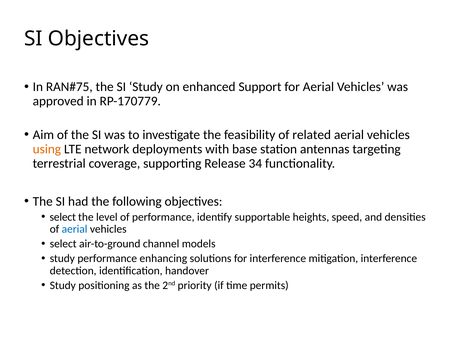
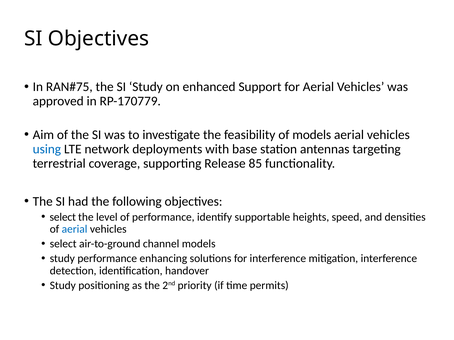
of related: related -> models (312, 135)
using colour: orange -> blue (47, 149)
34: 34 -> 85 (255, 164)
